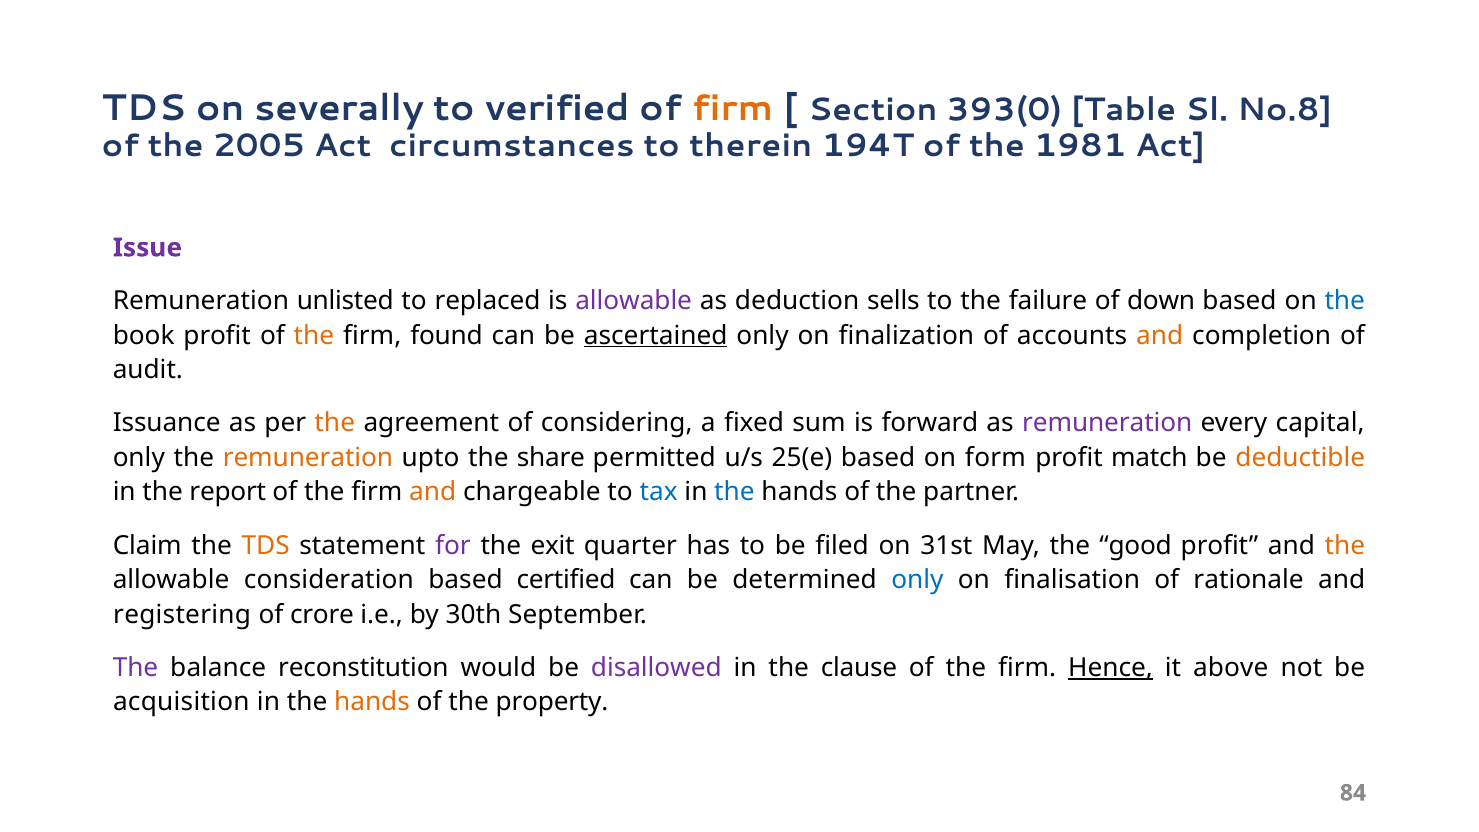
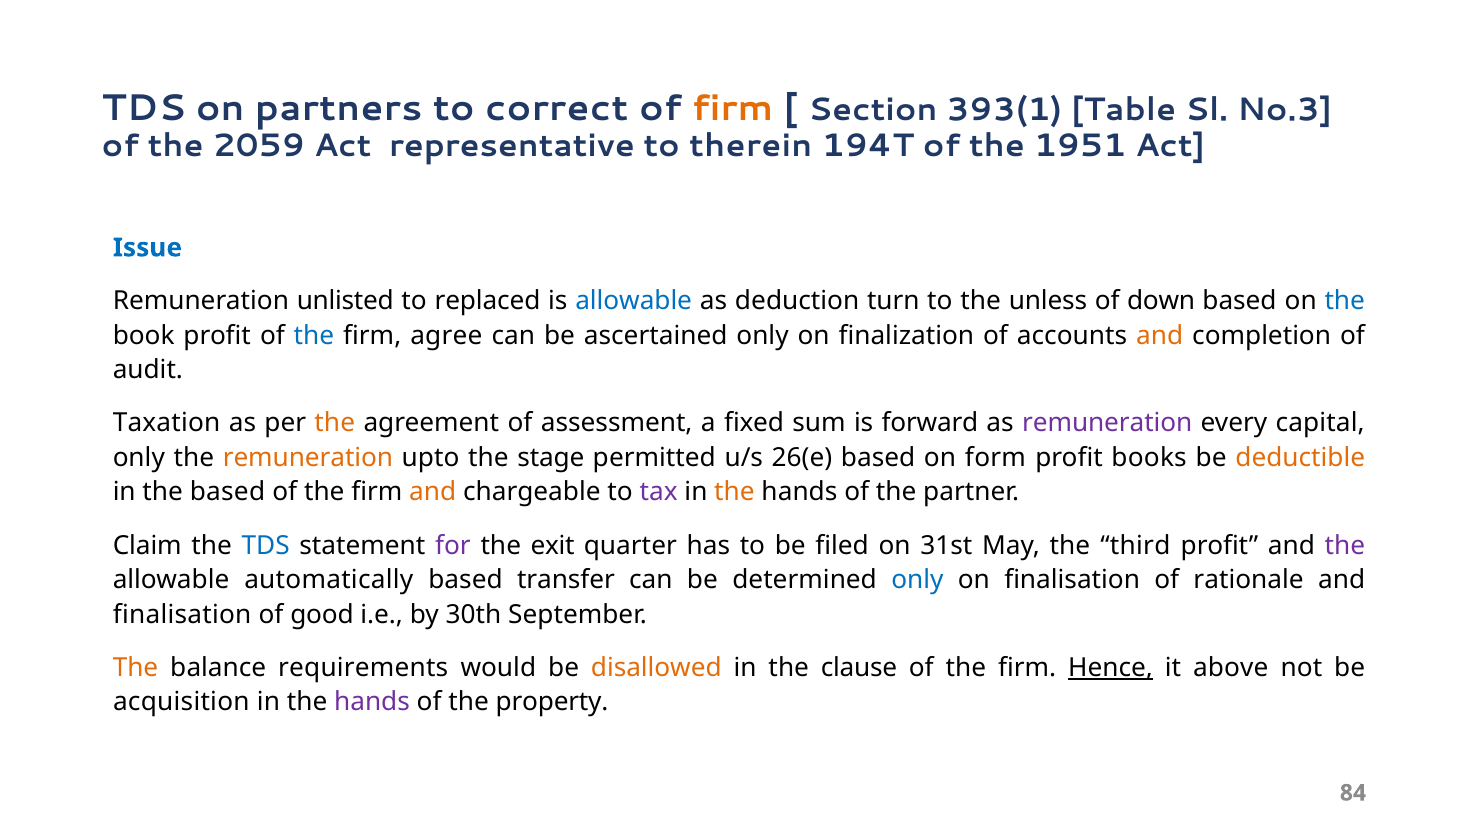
severally: severally -> partners (339, 108)
verified: verified -> correct (557, 108)
393(0: 393(0 -> 393(1 (1004, 110)
No.8: No.8 -> No.3 (1285, 110)
2005: 2005 -> 2059 (259, 145)
circumstances: circumstances -> representative (512, 145)
1981: 1981 -> 1951 (1080, 145)
Issue colour: purple -> blue (147, 248)
allowable colour: purple -> blue (634, 301)
sells: sells -> turn (893, 301)
failure: failure -> unless (1048, 301)
the colour: orange -> blue (314, 335)
found: found -> agree (446, 335)
ascertained underline: present -> none (656, 335)
Issuance: Issuance -> Taxation (167, 423)
considering: considering -> assessment (617, 423)
share: share -> stage (551, 458)
25(e: 25(e -> 26(e (802, 458)
match: match -> books (1149, 458)
the report: report -> based (228, 492)
tax colour: blue -> purple (659, 492)
the colour: blue -> orange (734, 492)
TDS colour: orange -> blue (266, 545)
good: good -> third (1135, 545)
the colour: orange -> purple (1345, 545)
consideration: consideration -> automatically (329, 580)
certified: certified -> transfer (566, 580)
registering: registering -> finalisation (182, 615)
crore: crore -> good (322, 615)
The colour: purple -> orange (136, 668)
reconstitution: reconstitution -> requirements (363, 668)
disallowed colour: purple -> orange (656, 668)
hands colour: orange -> purple (372, 702)
